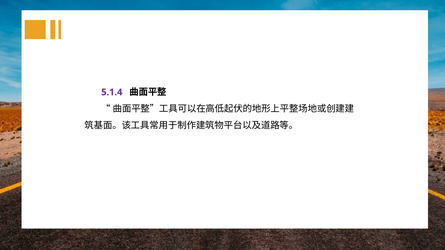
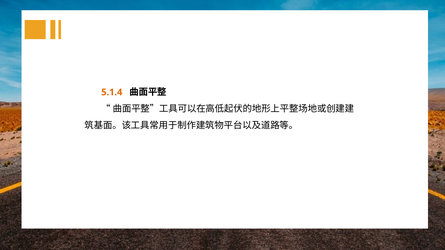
5.1.4 colour: purple -> orange (112, 92)
